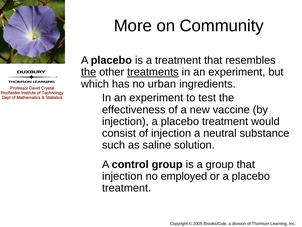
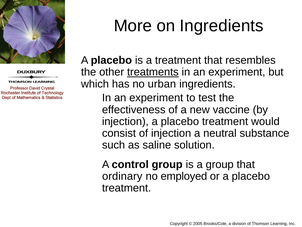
on Community: Community -> Ingredients (222, 26)
the underline: present -> none (89, 72)
injection: injection -> ordinary (122, 176)
